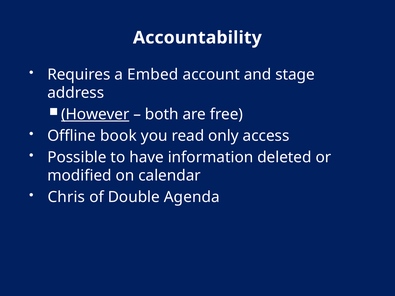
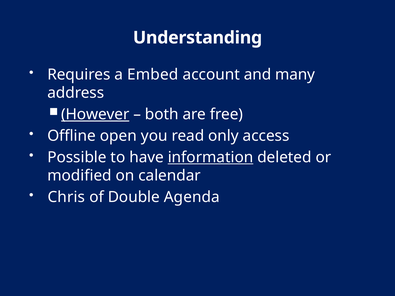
Accountability: Accountability -> Understanding (198, 38)
stage: stage -> many (295, 75)
book: book -> open (118, 136)
information underline: none -> present (211, 157)
